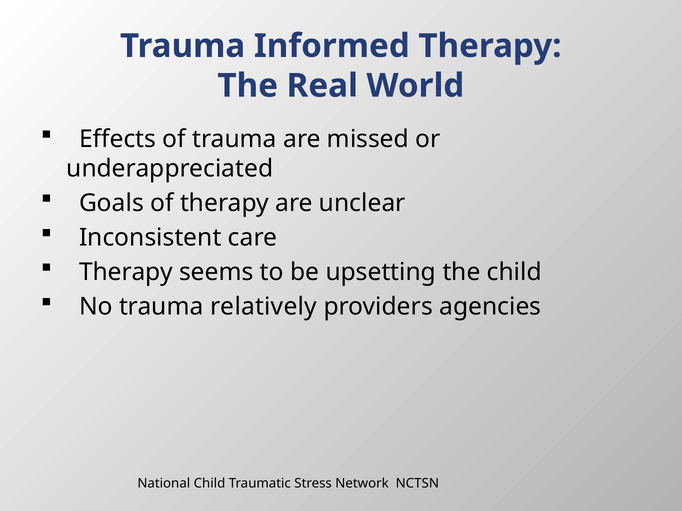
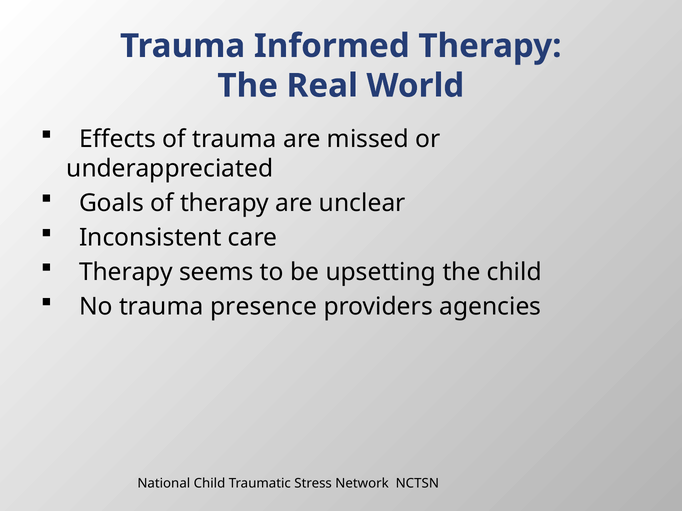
relatively: relatively -> presence (264, 307)
